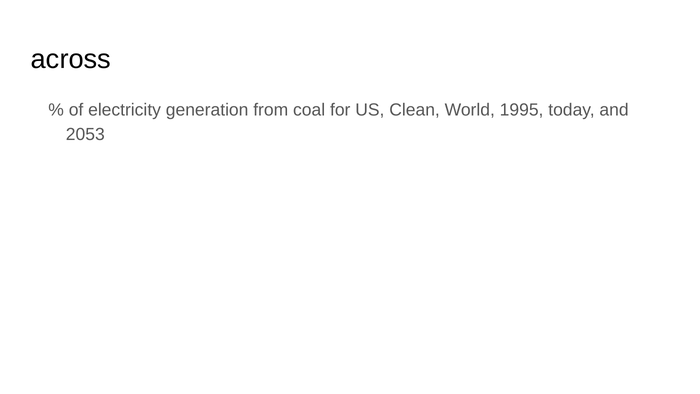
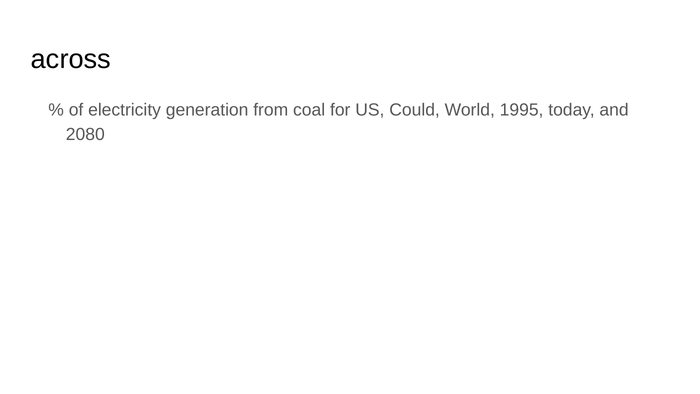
Clean: Clean -> Could (415, 110)
2053: 2053 -> 2080 (85, 134)
